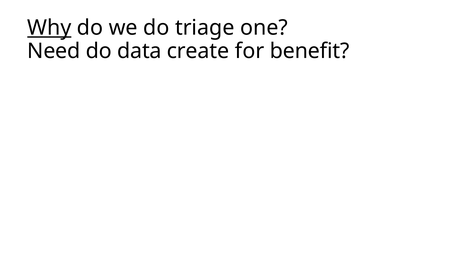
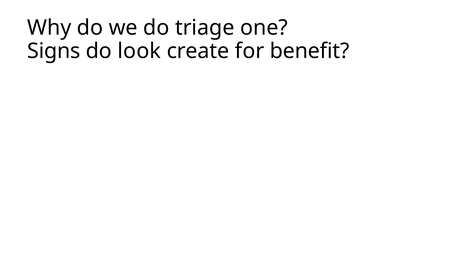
Why underline: present -> none (49, 28)
Need: Need -> Signs (54, 51)
data: data -> look (139, 51)
